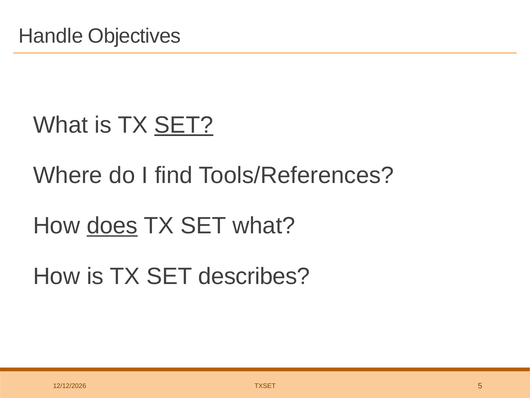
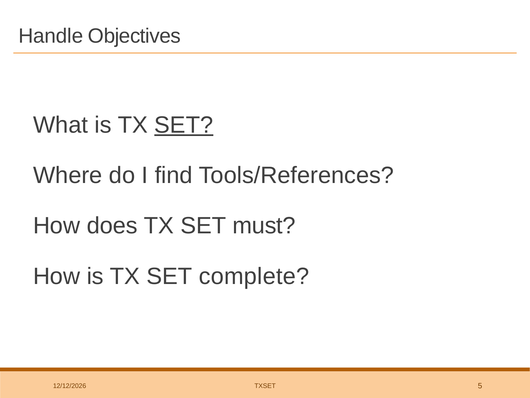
does underline: present -> none (112, 226)
SET what: what -> must (264, 226)
describes: describes -> complete (254, 276)
